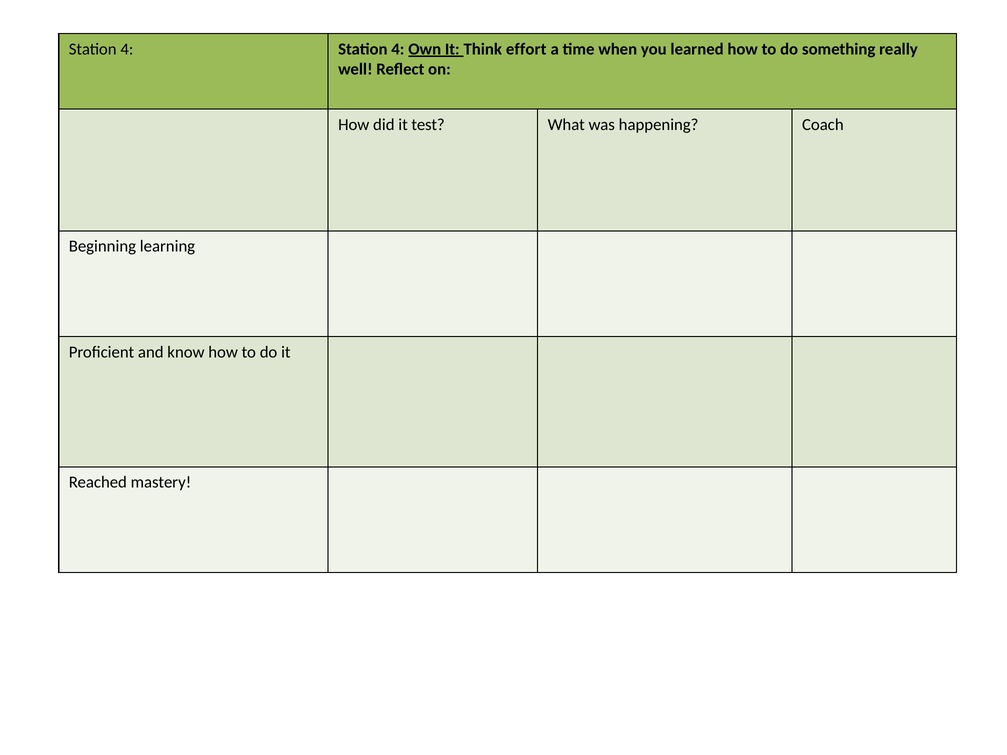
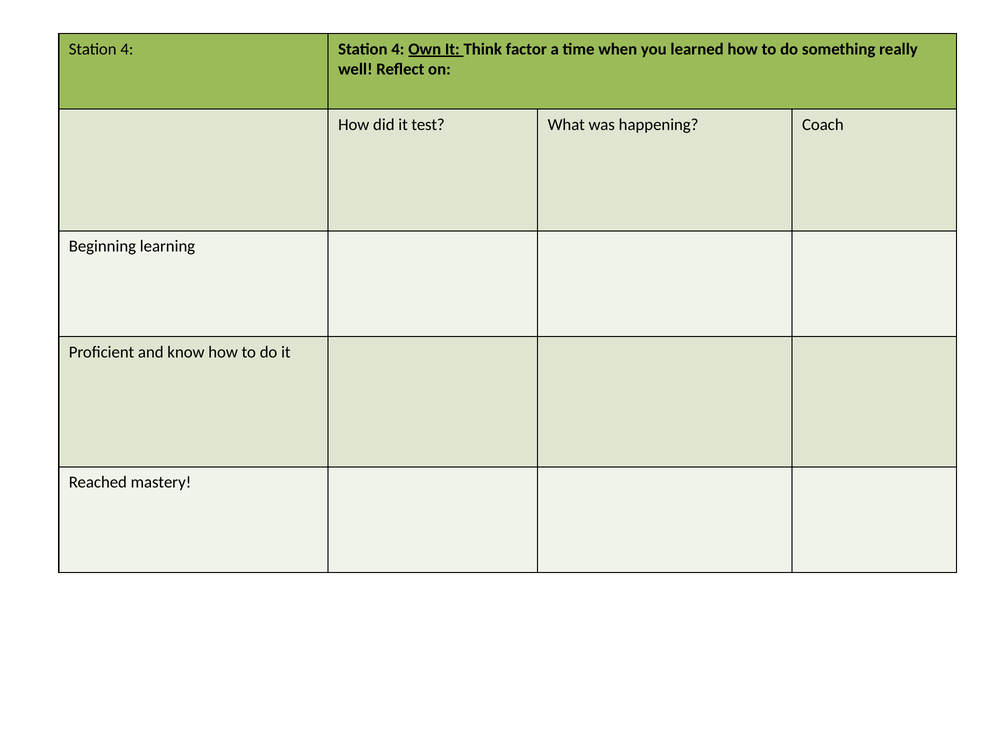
effort: effort -> factor (526, 49)
